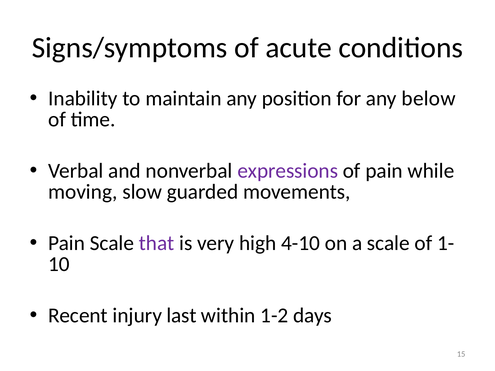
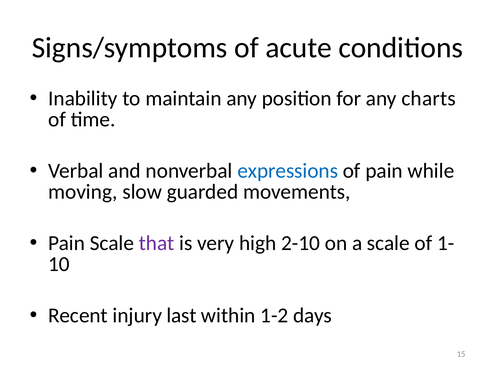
below: below -> charts (429, 99)
expressions colour: purple -> blue (288, 171)
4-10: 4-10 -> 2-10 (301, 243)
